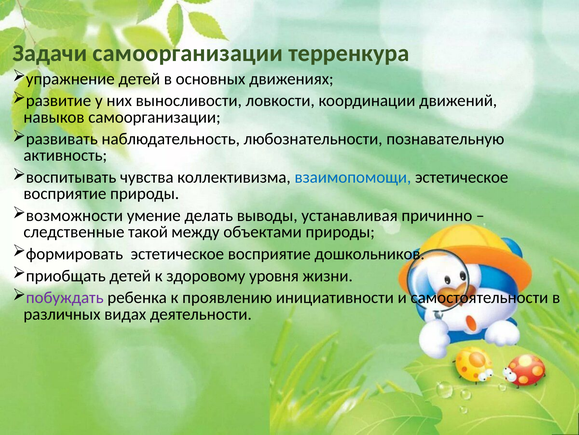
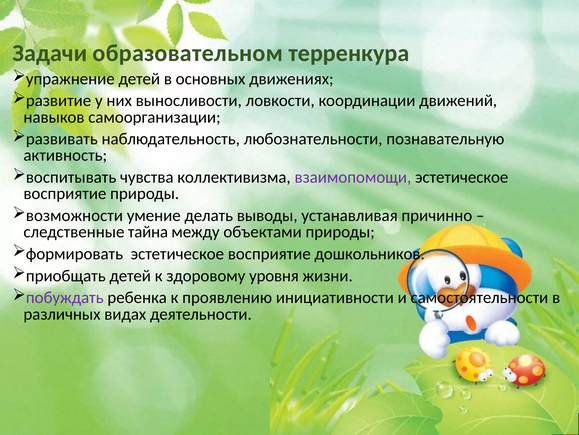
Задачи самоорганизации: самоорганизации -> образовательном (188, 53)
взаимопомощи colour: blue -> purple (353, 177)
такой: такой -> тайна (148, 232)
